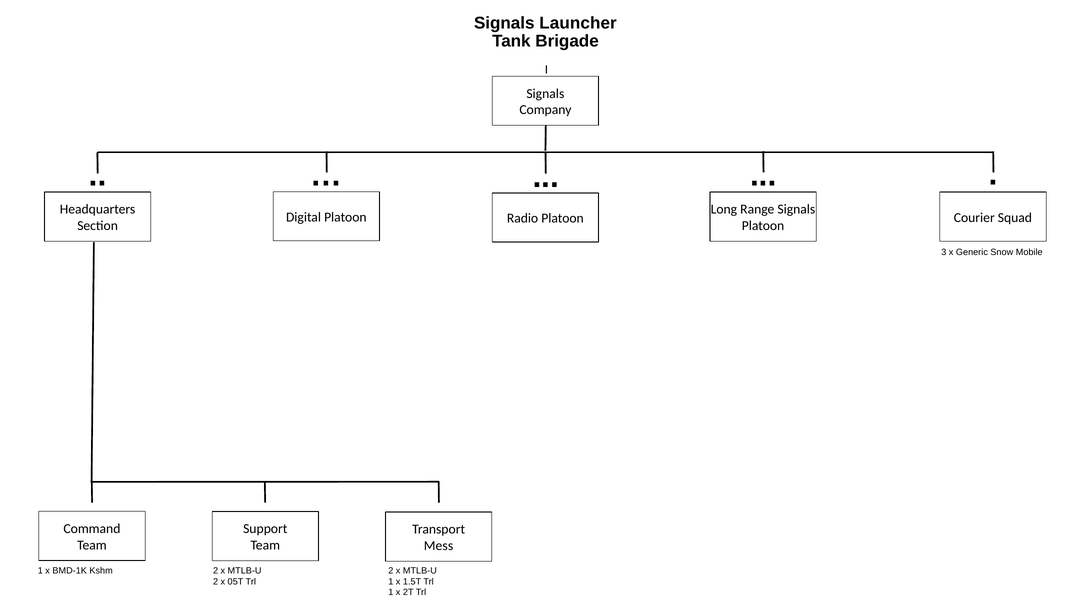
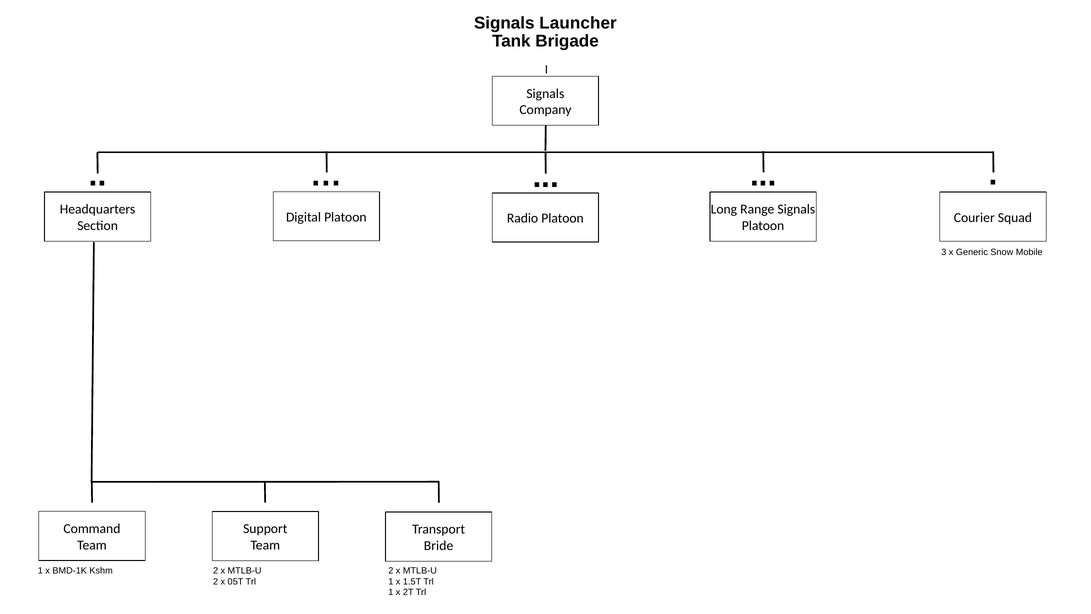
Mess: Mess -> Bride (439, 545)
